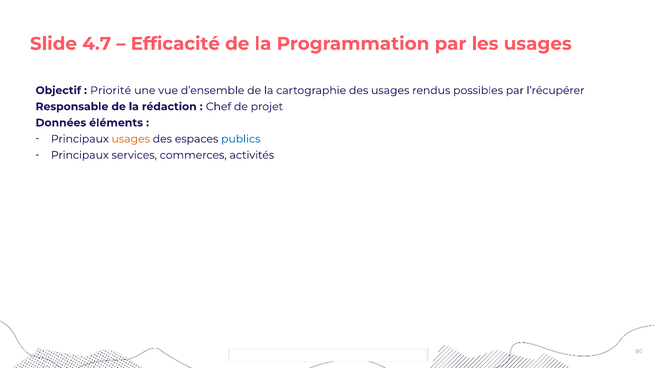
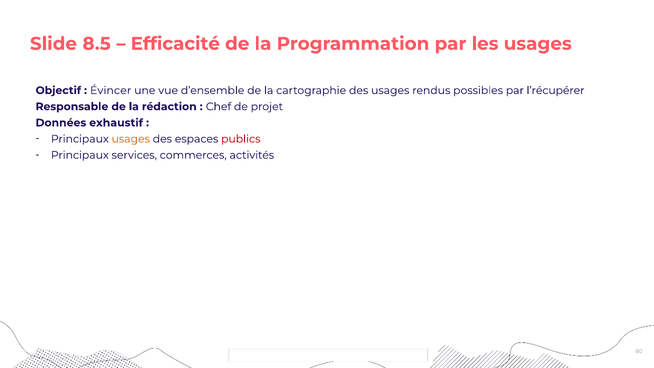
4.7: 4.7 -> 8.5 (97, 44)
Priorité: Priorité -> Évincer (111, 90)
éléments: éléments -> exhaustif (116, 123)
publics colour: blue -> red (241, 139)
